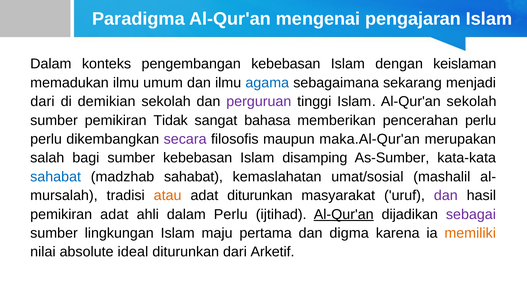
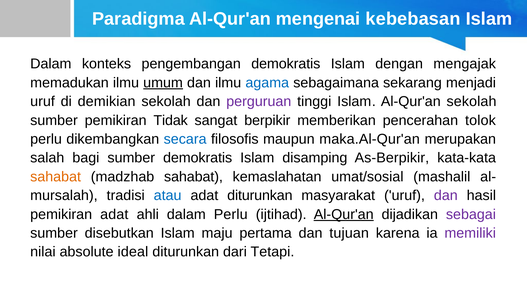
pengajaran: pengajaran -> kebebasan (413, 19)
pengembangan kebebasan: kebebasan -> demokratis (286, 64)
keislaman: keislaman -> mengajak (465, 64)
umum underline: none -> present (163, 83)
dari: dari -> uruf (43, 102)
bahasa: bahasa -> berpikir (267, 120)
pencerahan perlu: perlu -> tolok (480, 120)
secara colour: purple -> blue (185, 139)
sumber kebebasan: kebebasan -> demokratis (198, 158)
As-Sumber: As-Sumber -> As-Berpikir (392, 158)
sahabat colour: blue -> orange (56, 177)
atau colour: orange -> blue (168, 196)
lingkungan: lingkungan -> disebutkan (119, 233)
digma: digma -> tujuan (349, 233)
memiliki colour: orange -> purple (470, 233)
Arketif: Arketif -> Tetapi (272, 252)
